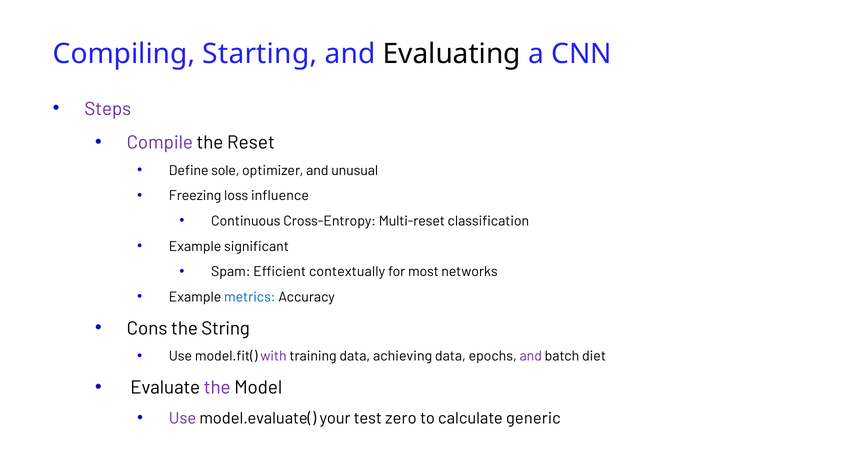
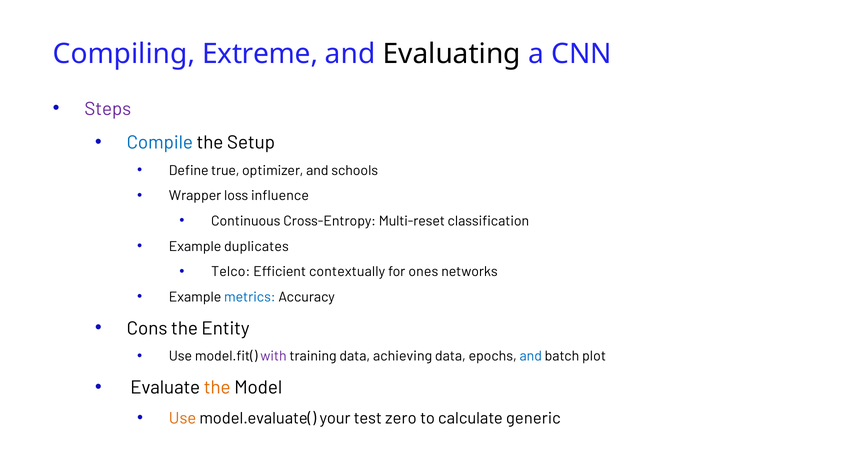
Starting: Starting -> Extreme (260, 54)
Compile colour: purple -> blue (160, 143)
Reset: Reset -> Setup (251, 143)
sole: sole -> true (225, 170)
unusual: unusual -> schools (355, 170)
Freezing: Freezing -> Wrapper (195, 196)
significant: significant -> duplicates (256, 246)
Spam: Spam -> Telco (231, 272)
most: most -> ones (423, 272)
String: String -> Entity (226, 328)
and colour: purple -> blue (531, 356)
diet: diet -> plot (594, 356)
the colour: purple -> orange (217, 387)
Use colour: purple -> orange (183, 418)
